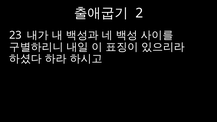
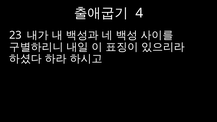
2: 2 -> 4 (139, 13)
